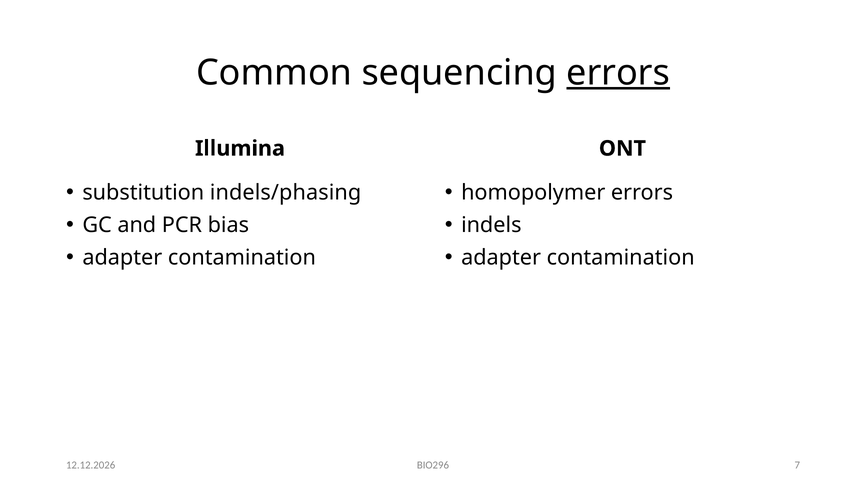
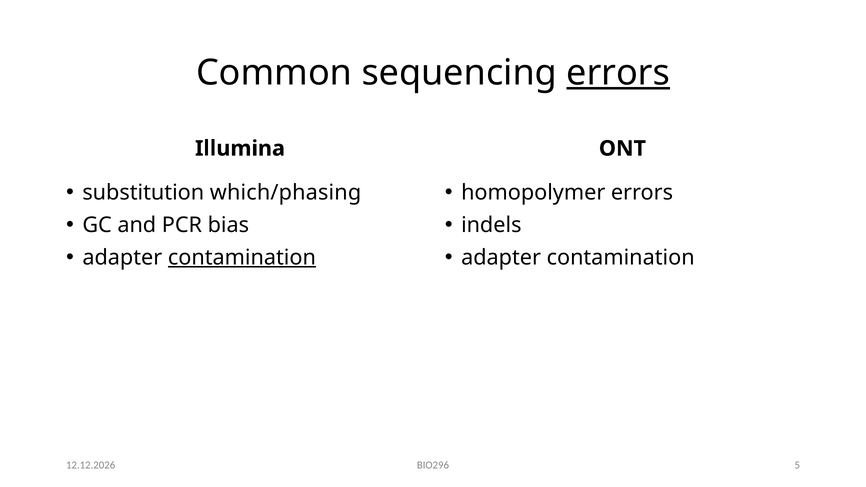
indels/phasing: indels/phasing -> which/phasing (286, 193)
contamination underline: none -> present (242, 258)
7: 7 -> 5 (797, 465)
